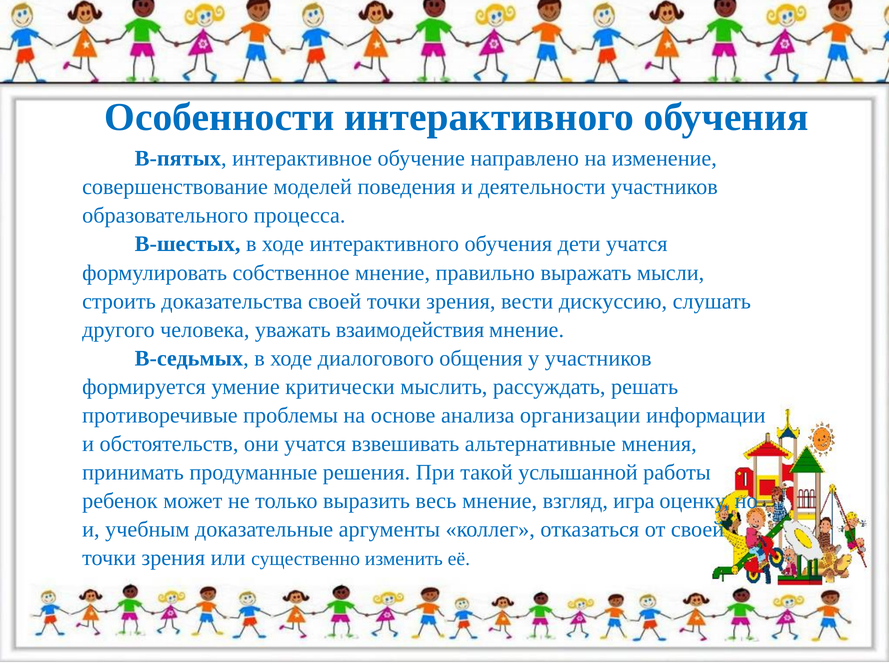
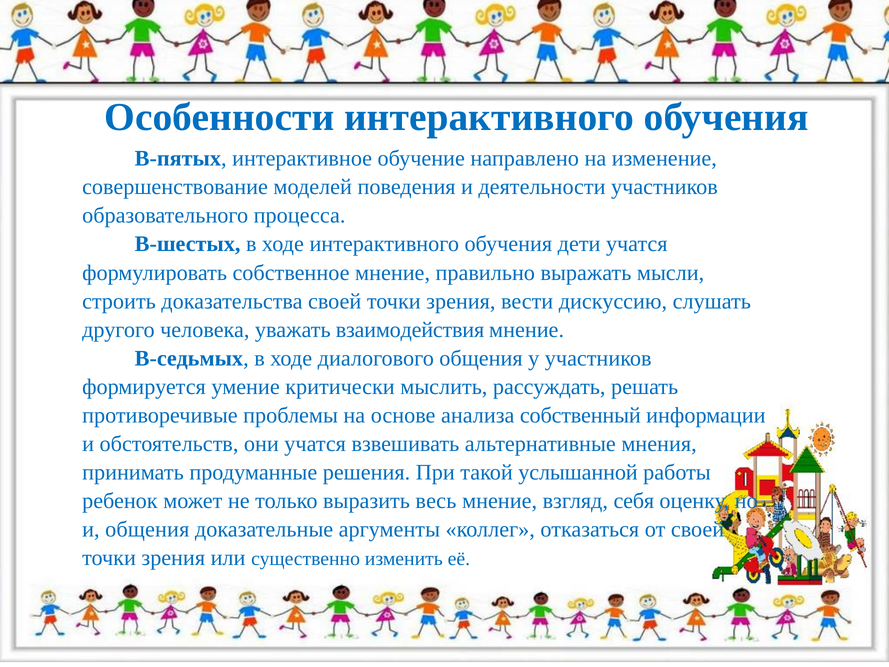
организации: организации -> собственный (580, 415)
игра: игра -> себя (634, 501)
и учебным: учебным -> общения (147, 529)
